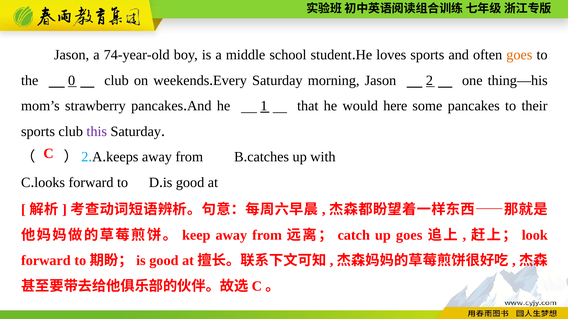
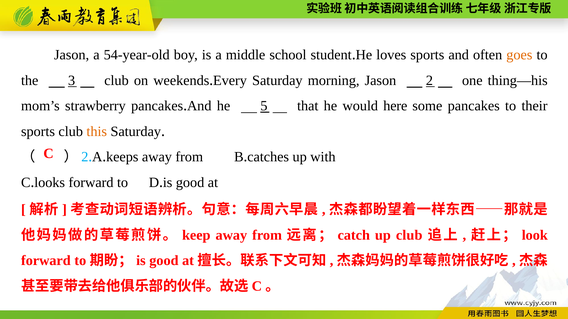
74-year-old: 74-year-old -> 54-year-old (137, 55)
0: 0 -> 3 (72, 81)
1: 1 -> 5 (264, 106)
this colour: purple -> orange (97, 132)
up goes: goes -> club (409, 235)
